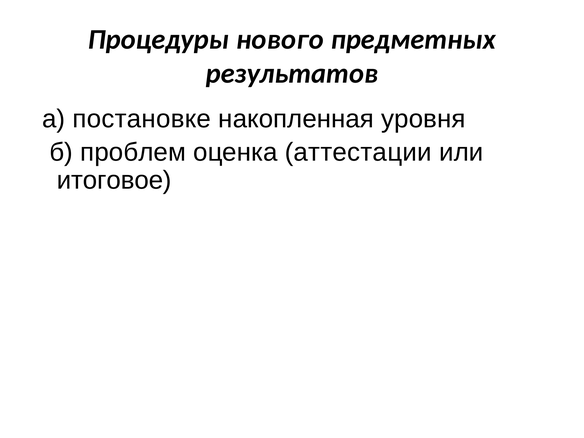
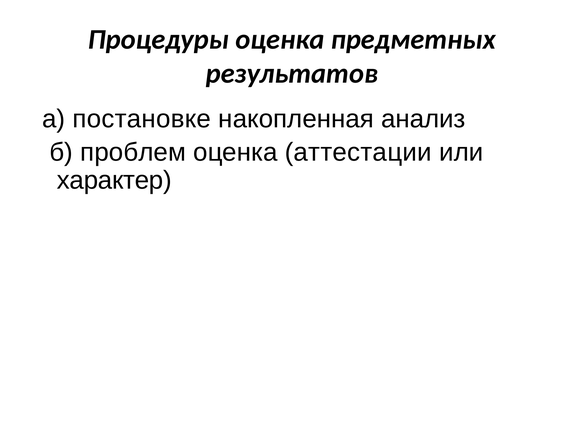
Процедуры нового: нового -> оценка (280, 39)
уровня: уровня -> анализ (423, 119)
итоговое: итоговое -> характер (114, 180)
